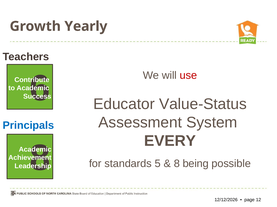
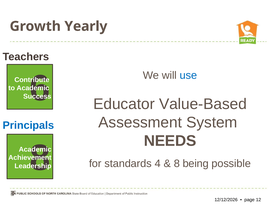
use colour: red -> blue (188, 76)
Value-Status: Value-Status -> Value-Based (203, 105)
EVERY: EVERY -> NEEDS (170, 141)
5: 5 -> 4 (158, 164)
